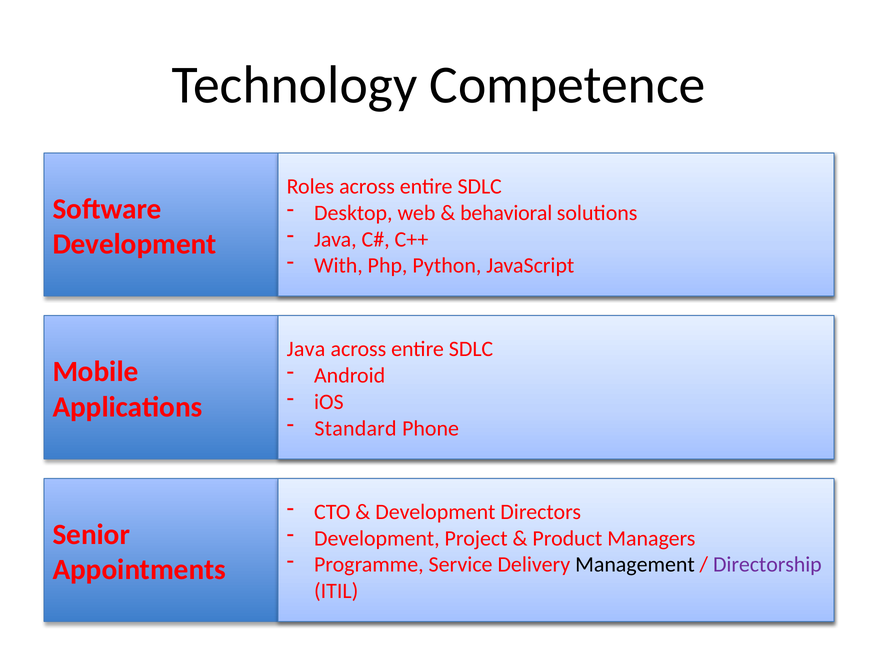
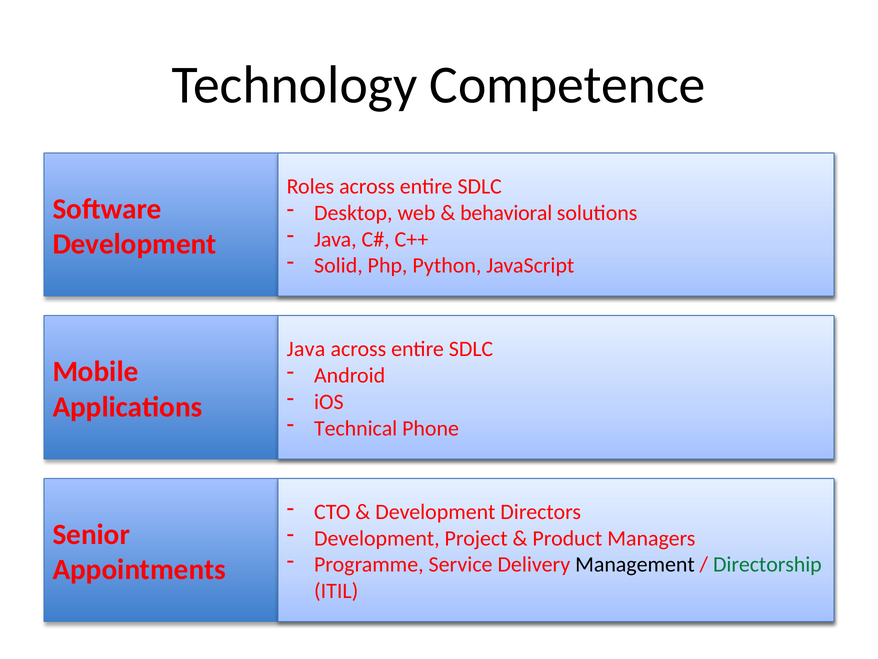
With: With -> Solid (338, 265)
Standard: Standard -> Technical (356, 428)
Directorship colour: purple -> green (767, 564)
